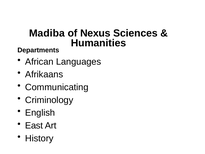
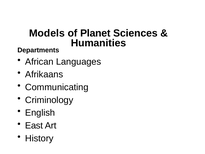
Madiba: Madiba -> Models (47, 33)
Nexus: Nexus -> Planet (95, 33)
